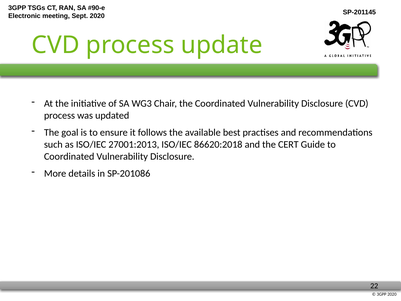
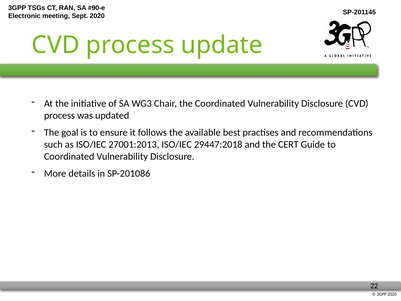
86620:2018: 86620:2018 -> 29447:2018 (218, 144)
